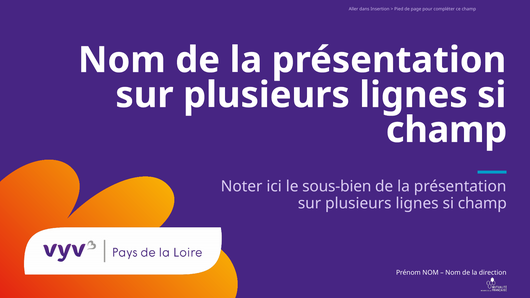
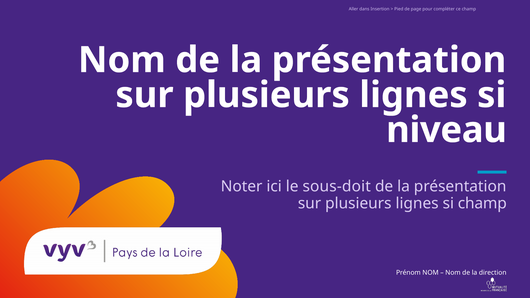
champ: champ -> niveau (447, 130)
sous-bien: sous-bien -> sous-doit (337, 187)
